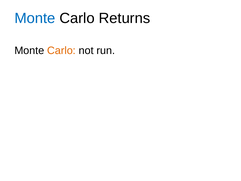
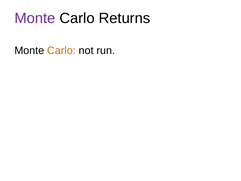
Monte colour: blue -> purple (35, 18)
